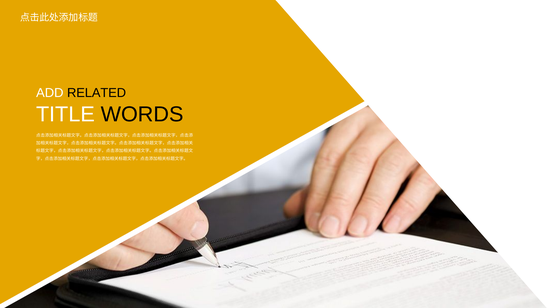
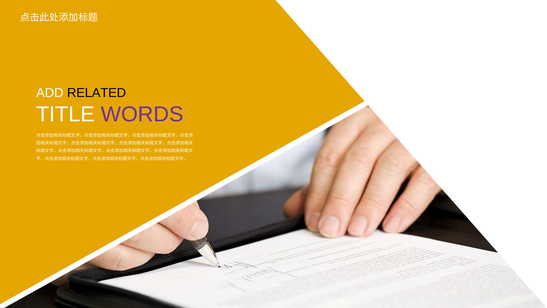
WORDS colour: black -> purple (142, 114)
